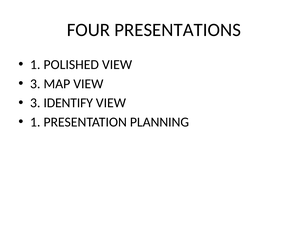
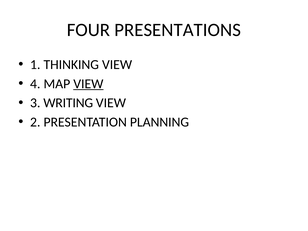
POLISHED: POLISHED -> THINKING (71, 65)
3: 3 -> 4 (35, 84)
VIEW underline: none -> present (88, 84)
IDENTIFY: IDENTIFY -> WRITING (68, 103)
1: 1 -> 2 (35, 122)
